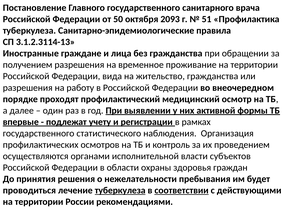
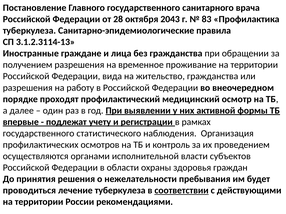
50: 50 -> 28 (118, 19)
2093: 2093 -> 2043 (170, 19)
51: 51 -> 83 (207, 19)
туберкулеза underline: present -> none (120, 191)
